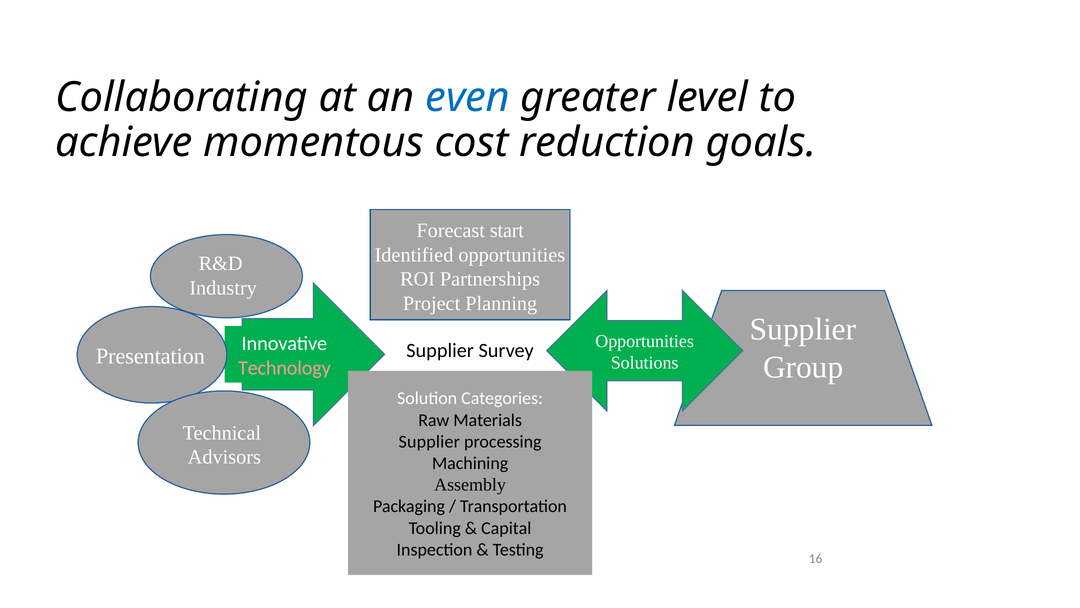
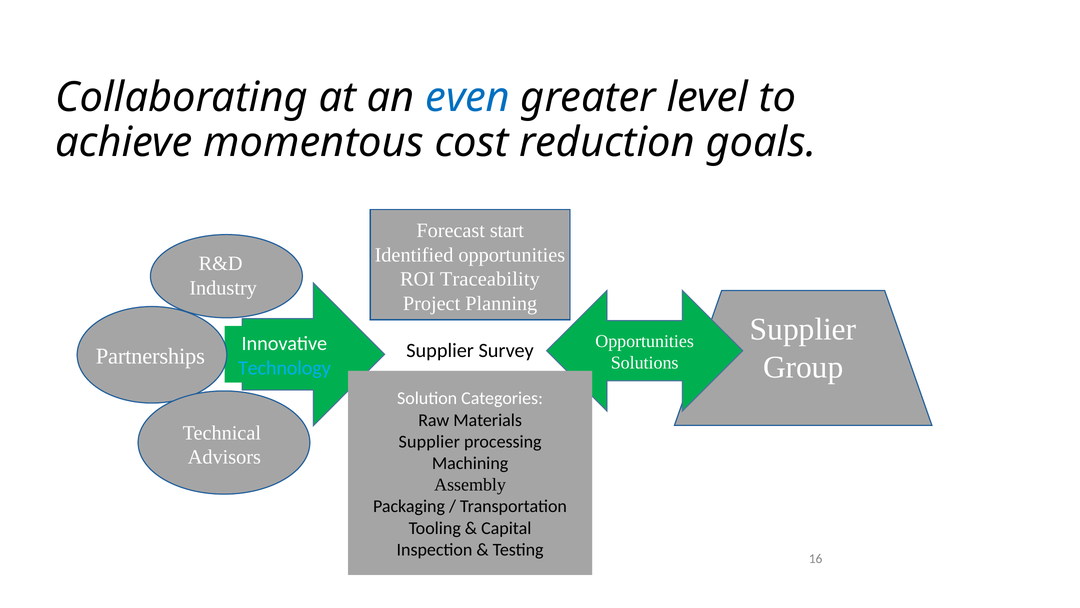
Partnerships: Partnerships -> Traceability (490, 279)
Presentation: Presentation -> Partnerships (150, 356)
Technology colour: pink -> light blue (284, 368)
